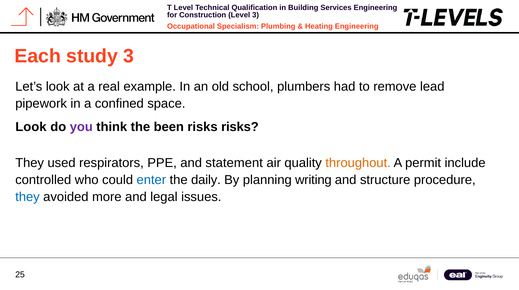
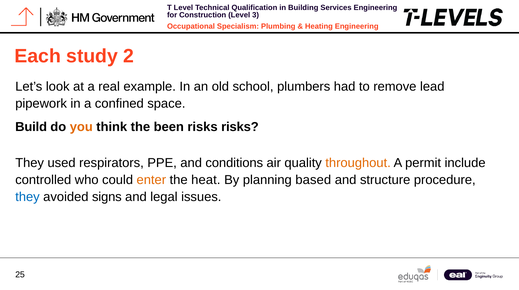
study 3: 3 -> 2 (129, 56)
Look: Look -> Build (31, 127)
you colour: purple -> orange (81, 127)
statement: statement -> conditions (234, 163)
enter colour: blue -> orange (151, 180)
daily: daily -> heat (206, 180)
writing: writing -> based (313, 180)
more: more -> signs (107, 197)
